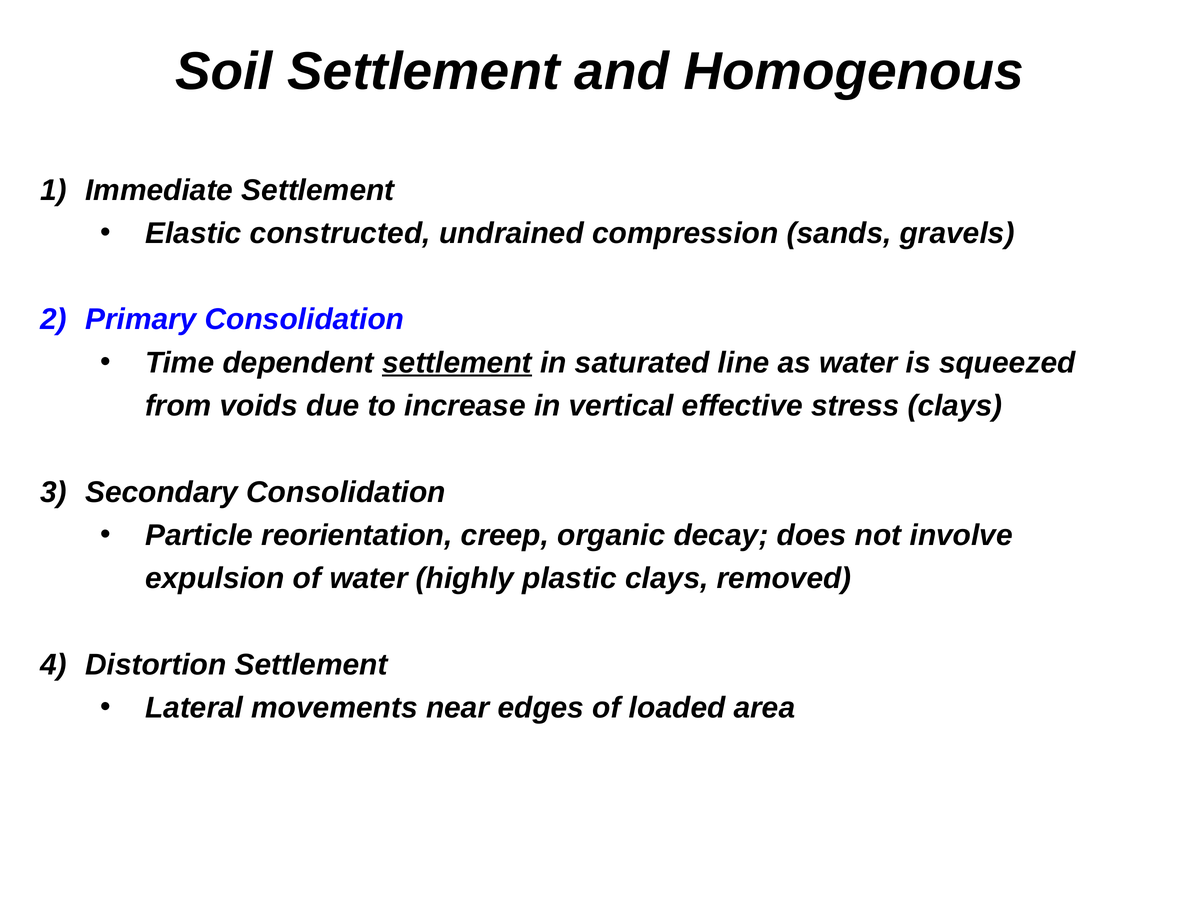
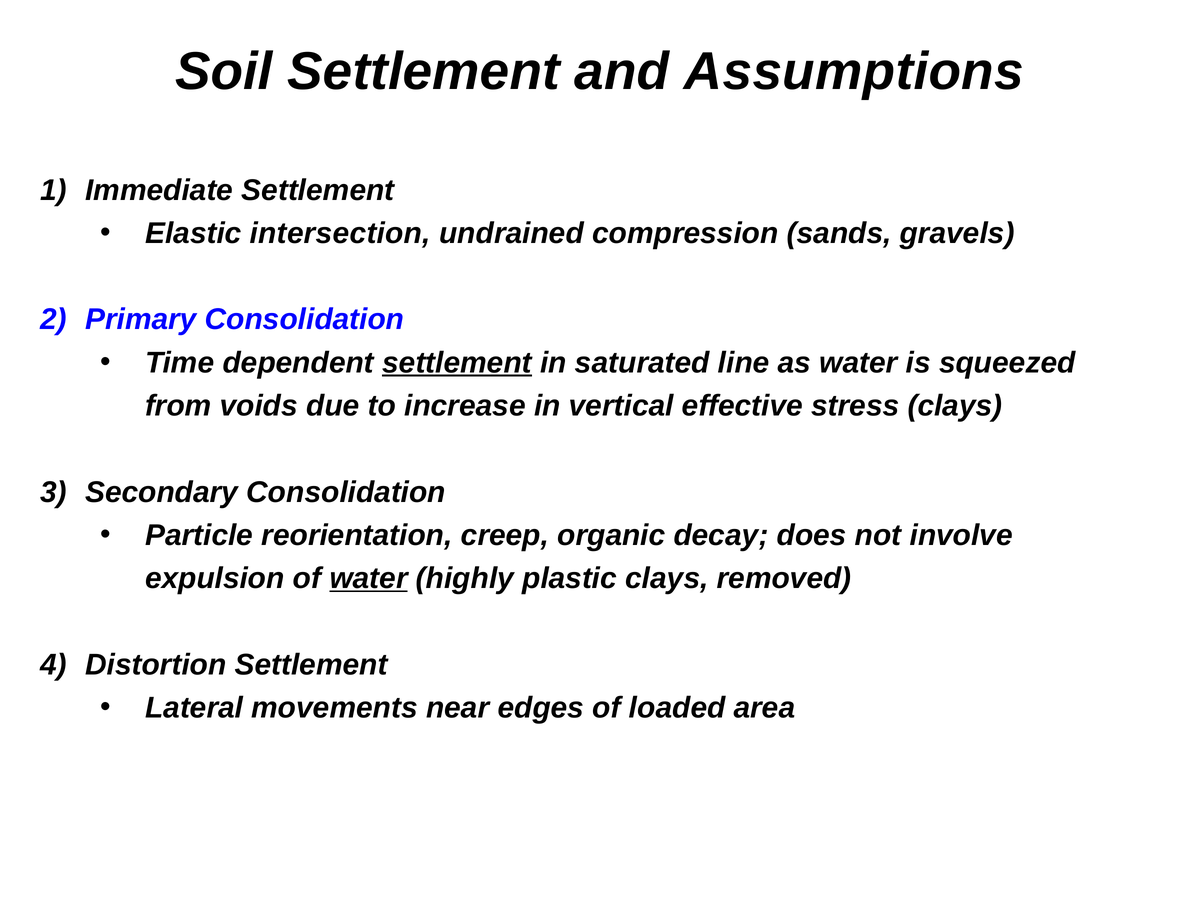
Homogenous: Homogenous -> Assumptions (854, 71)
constructed: constructed -> intersection (340, 233)
water underline: none -> present (369, 578)
